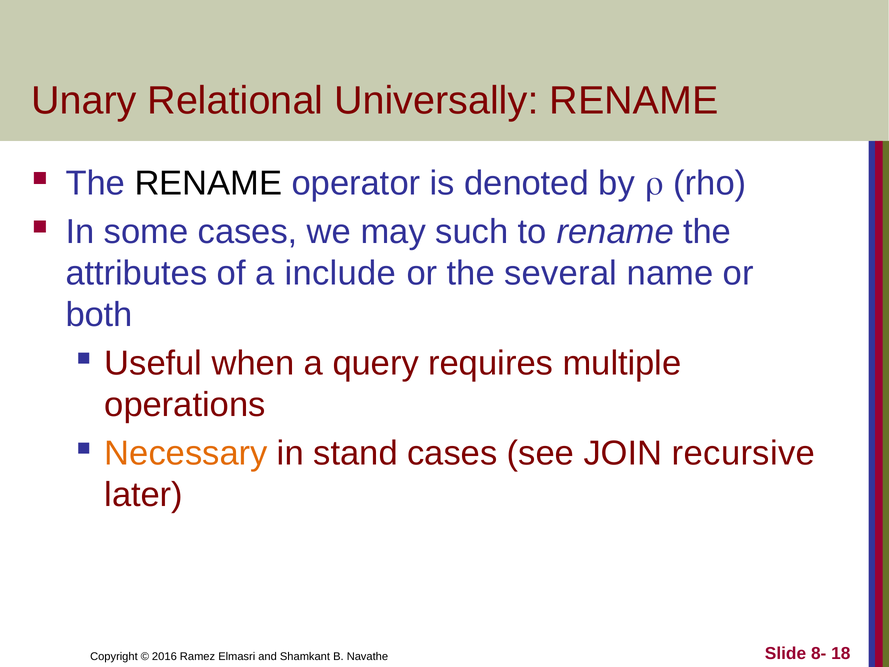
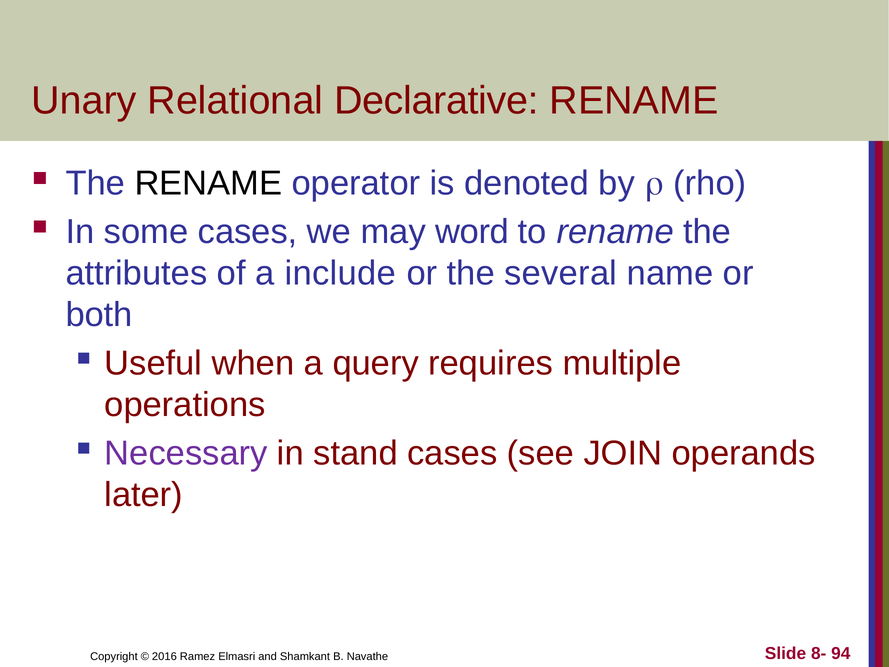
Universally: Universally -> Declarative (436, 101)
such: such -> word (472, 232)
Necessary colour: orange -> purple (186, 453)
recursive: recursive -> operands (744, 453)
18: 18 -> 94 (841, 653)
